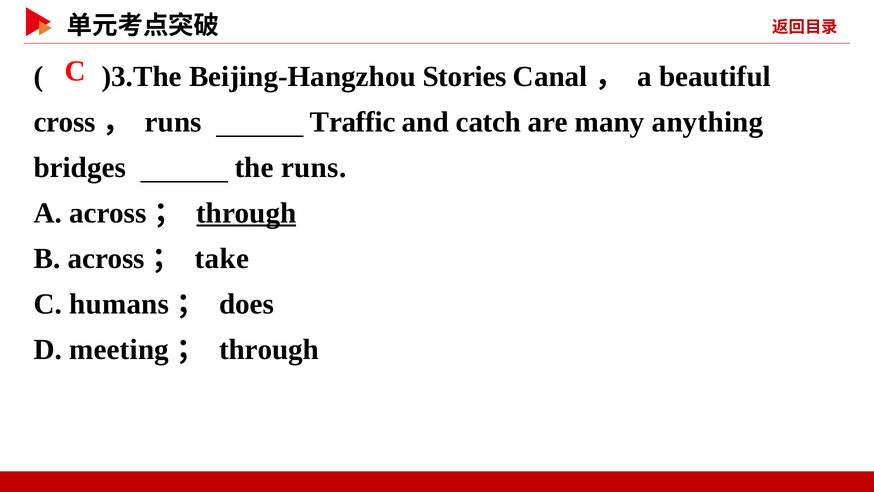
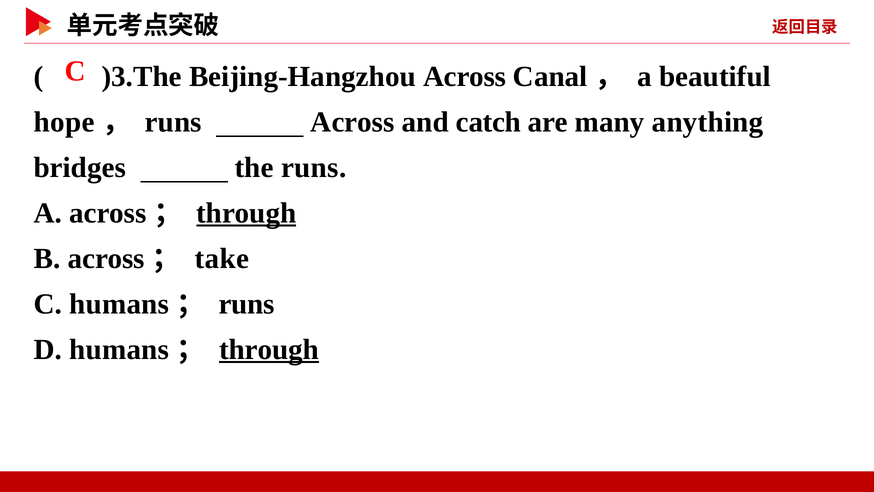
Beijing-Hangzhou Stories: Stories -> Across (464, 77)
cross: cross -> hope (64, 122)
runs Traffic: Traffic -> Across (353, 122)
does: does -> runs (247, 304)
D meeting: meeting -> humans (119, 349)
through underline: none -> present (269, 349)
